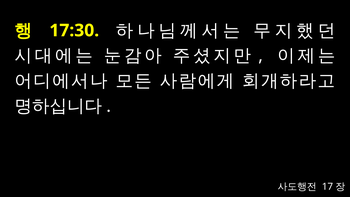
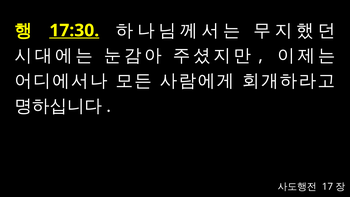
17:30 underline: none -> present (74, 30)
